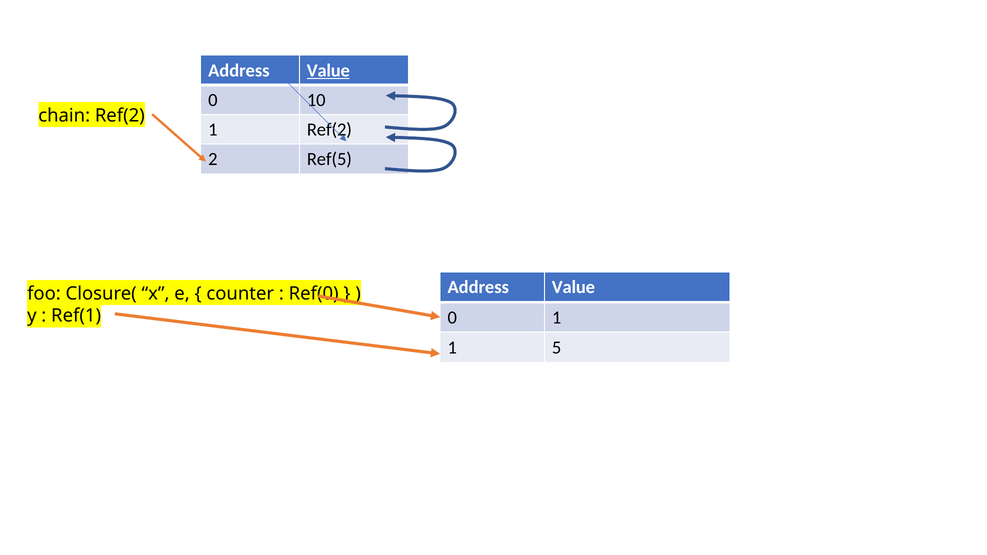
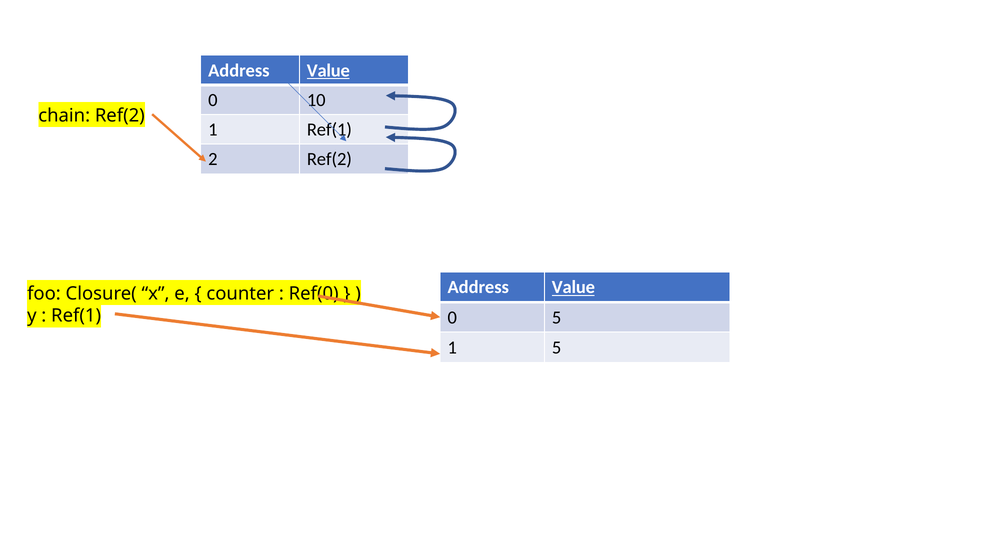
1 Ref(2: Ref(2 -> Ref(1 (329, 130)
2 Ref(5: Ref(5 -> Ref(2 (329, 159)
Value underline: none -> present (573, 287)
0 1: 1 -> 5 (557, 318)
